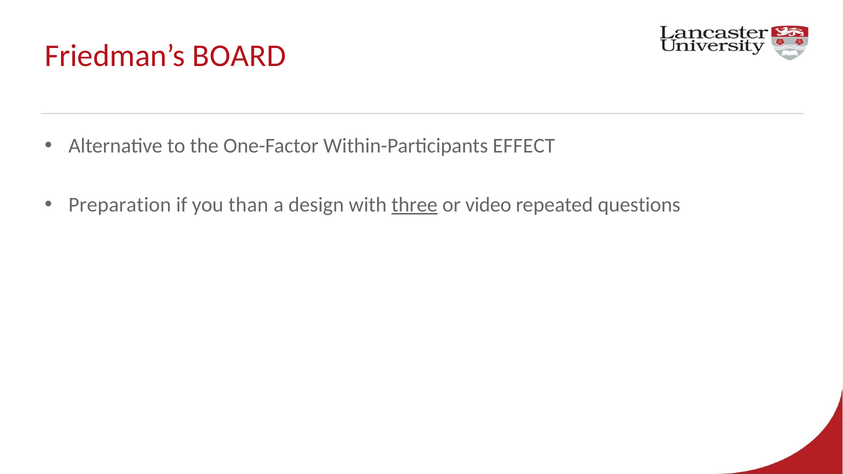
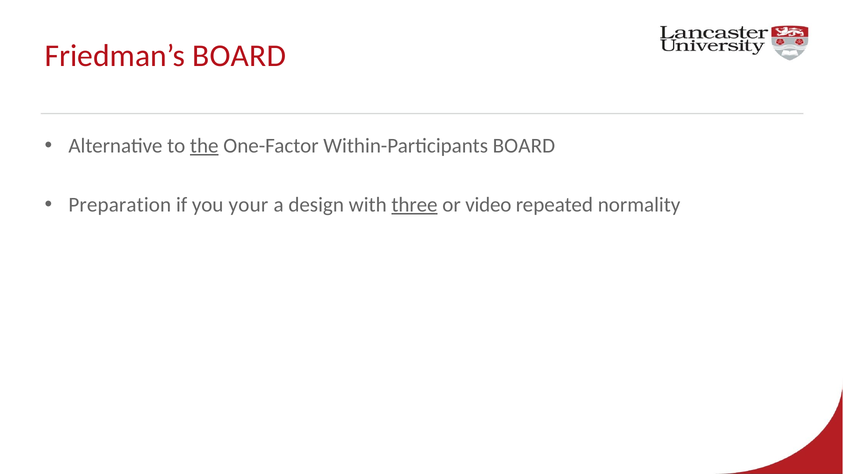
the underline: none -> present (204, 146)
Within-Participants EFFECT: EFFECT -> BOARD (524, 146)
than: than -> your (248, 205)
questions: questions -> normality (639, 205)
